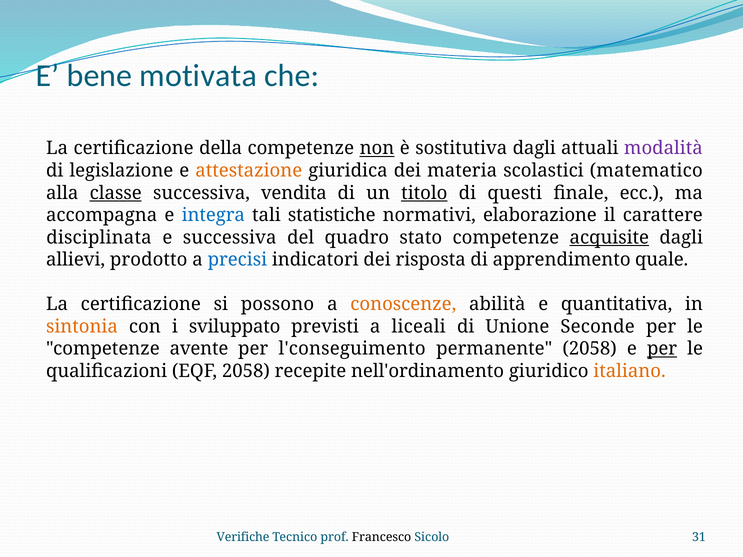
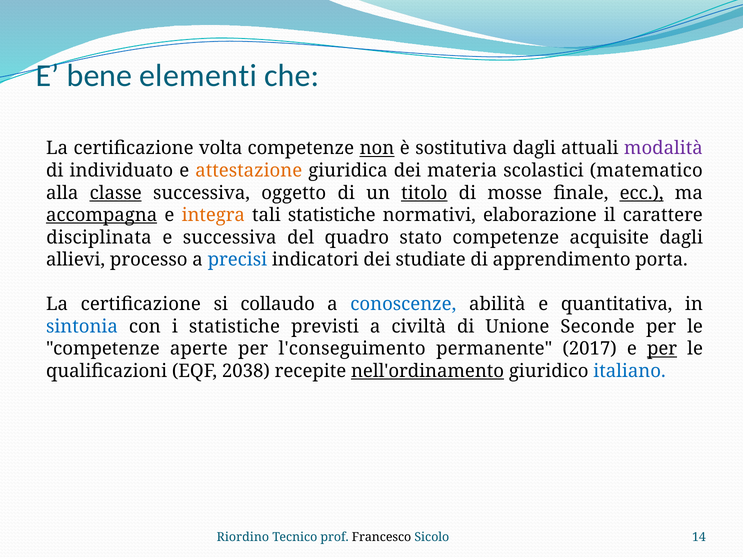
motivata: motivata -> elementi (198, 76)
della: della -> volta (221, 148)
legislazione: legislazione -> individuato (121, 171)
vendita: vendita -> oggetto (294, 193)
questi: questi -> mosse (515, 193)
ecc underline: none -> present (642, 193)
accompagna underline: none -> present (102, 215)
integra colour: blue -> orange (213, 215)
acquisite underline: present -> none (609, 238)
prodotto: prodotto -> processo (149, 260)
risposta: risposta -> studiate (431, 260)
quale: quale -> porta (662, 260)
possono: possono -> collaudo (278, 304)
conoscenze colour: orange -> blue (403, 304)
sintonia colour: orange -> blue (82, 327)
i sviluppato: sviluppato -> statistiche (234, 327)
liceali: liceali -> civiltà (419, 327)
avente: avente -> aperte (199, 349)
permanente 2058: 2058 -> 2017 (590, 349)
EQF 2058: 2058 -> 2038 (246, 371)
nell'ordinamento underline: none -> present (428, 371)
italiano colour: orange -> blue (630, 371)
Verifiche: Verifiche -> Riordino (243, 538)
31: 31 -> 14 (699, 538)
